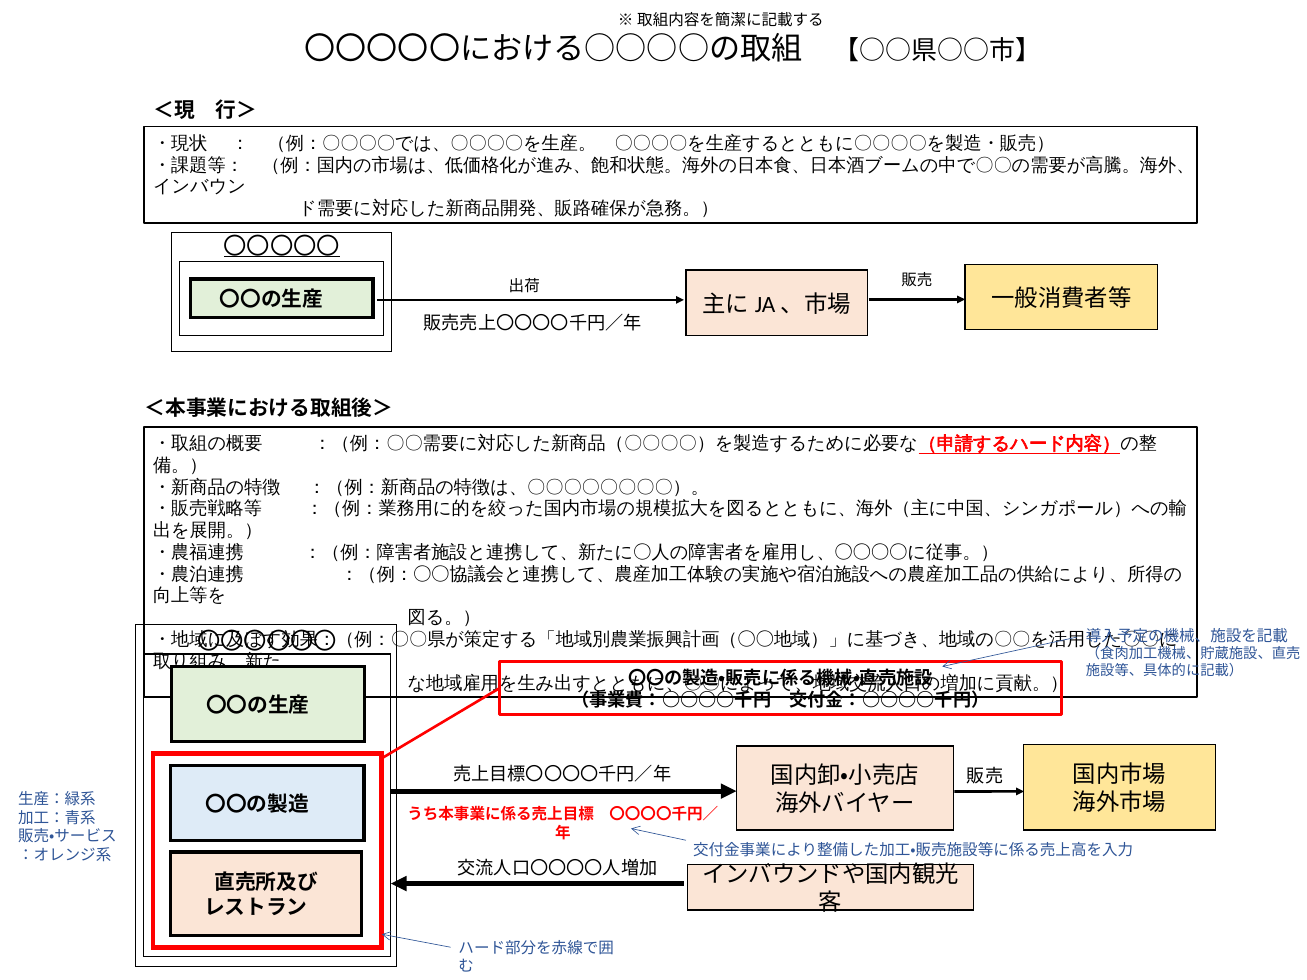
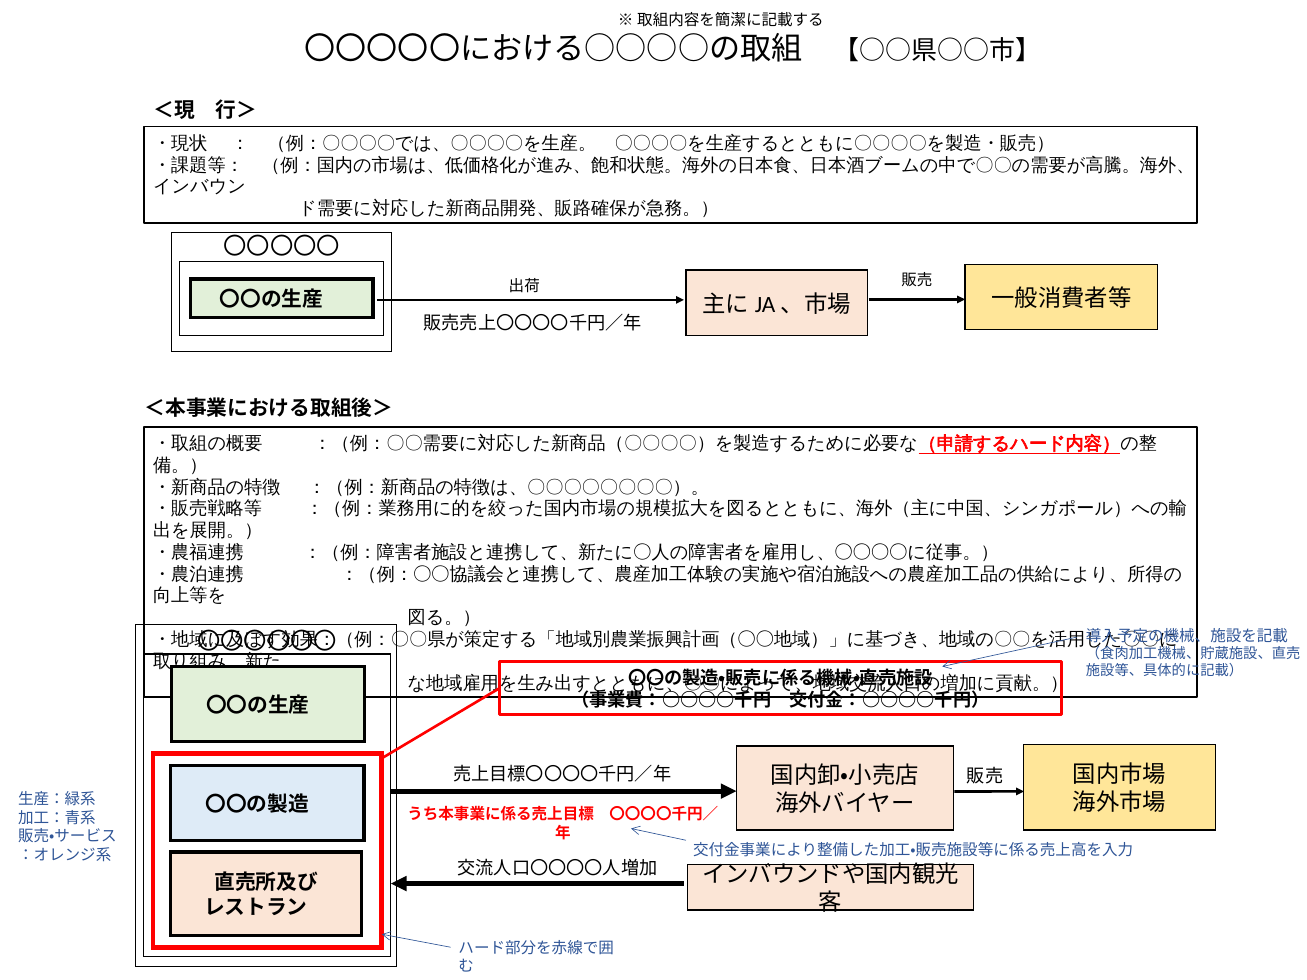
〇〇〇〇〇 underline: present -> none (282, 247)
